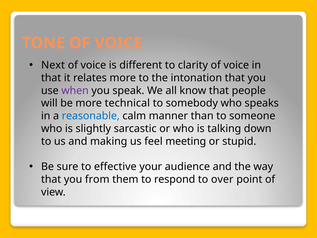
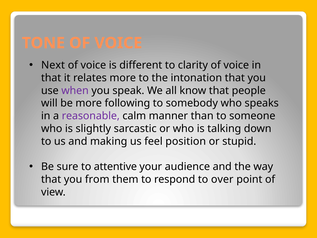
technical: technical -> following (127, 103)
reasonable colour: blue -> purple (91, 116)
meeting: meeting -> position (186, 141)
effective: effective -> attentive (115, 167)
